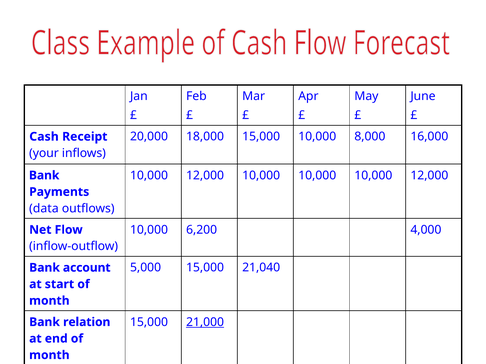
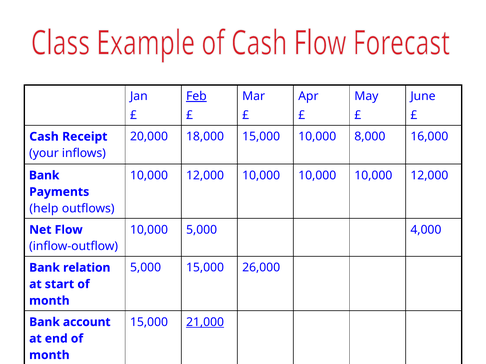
Feb underline: none -> present (196, 96)
data: data -> help (44, 209)
10,000 6,200: 6,200 -> 5,000 (202, 230)
21,040: 21,040 -> 26,000 (261, 268)
account: account -> relation (87, 268)
relation: relation -> account (87, 322)
